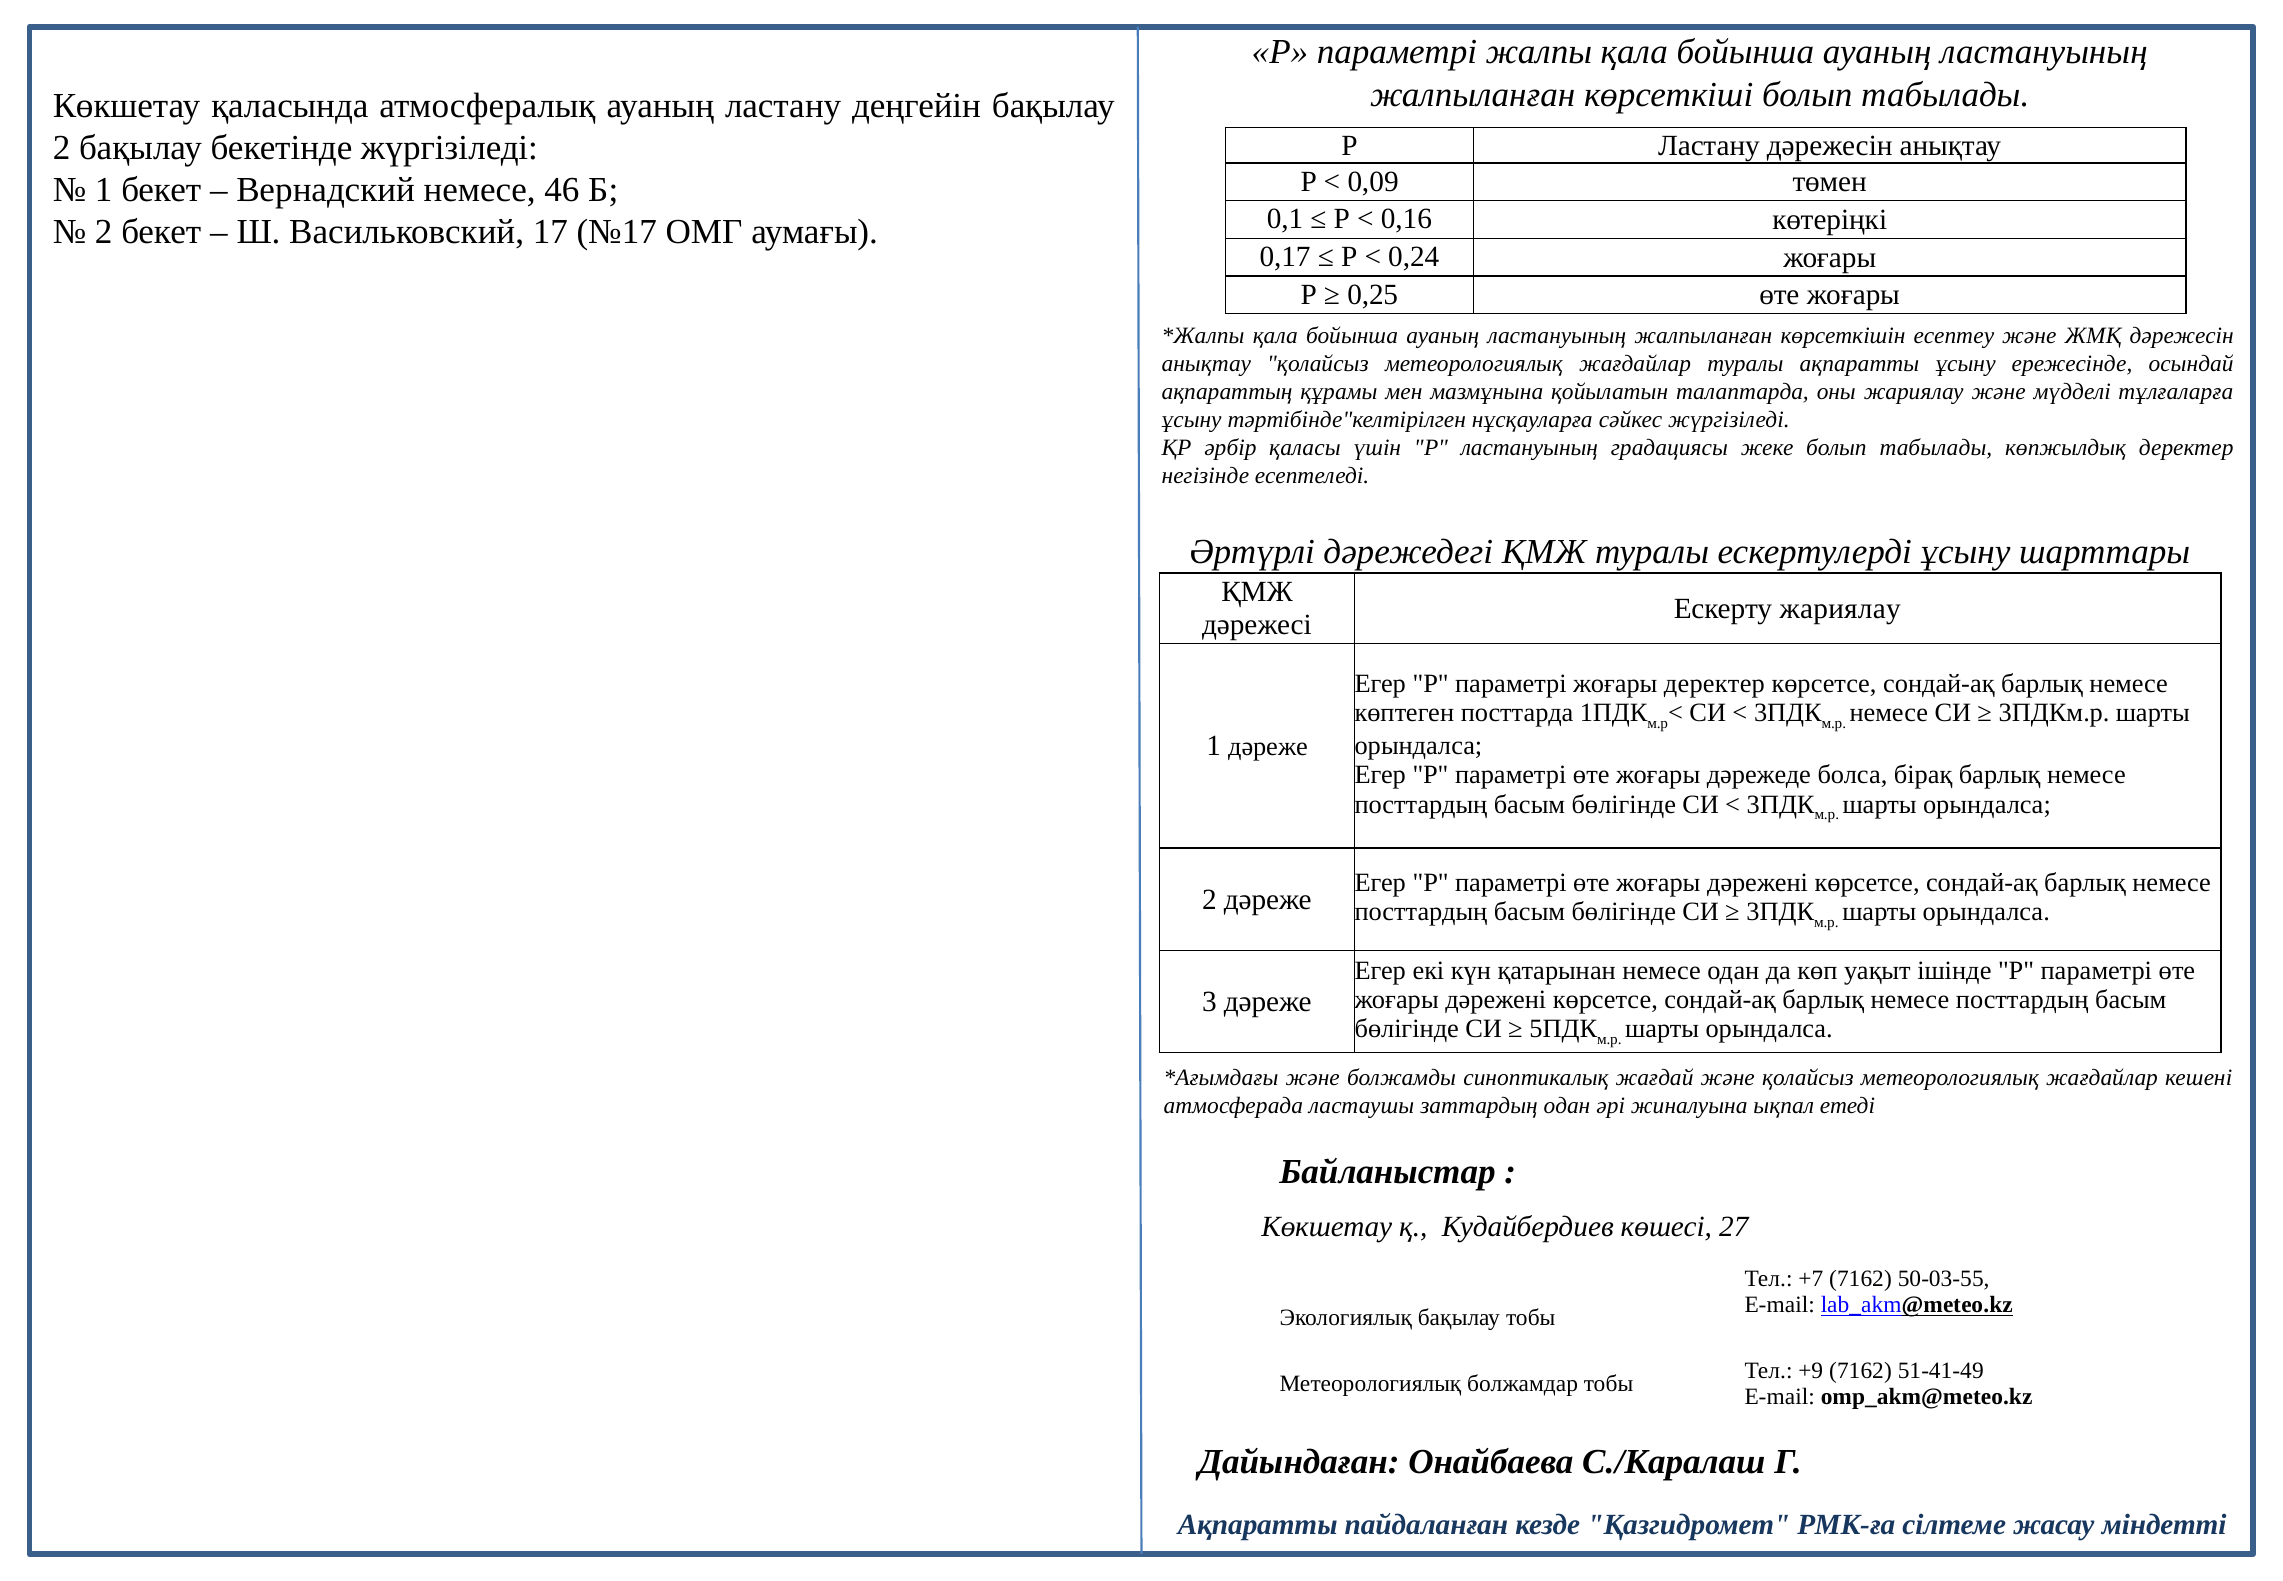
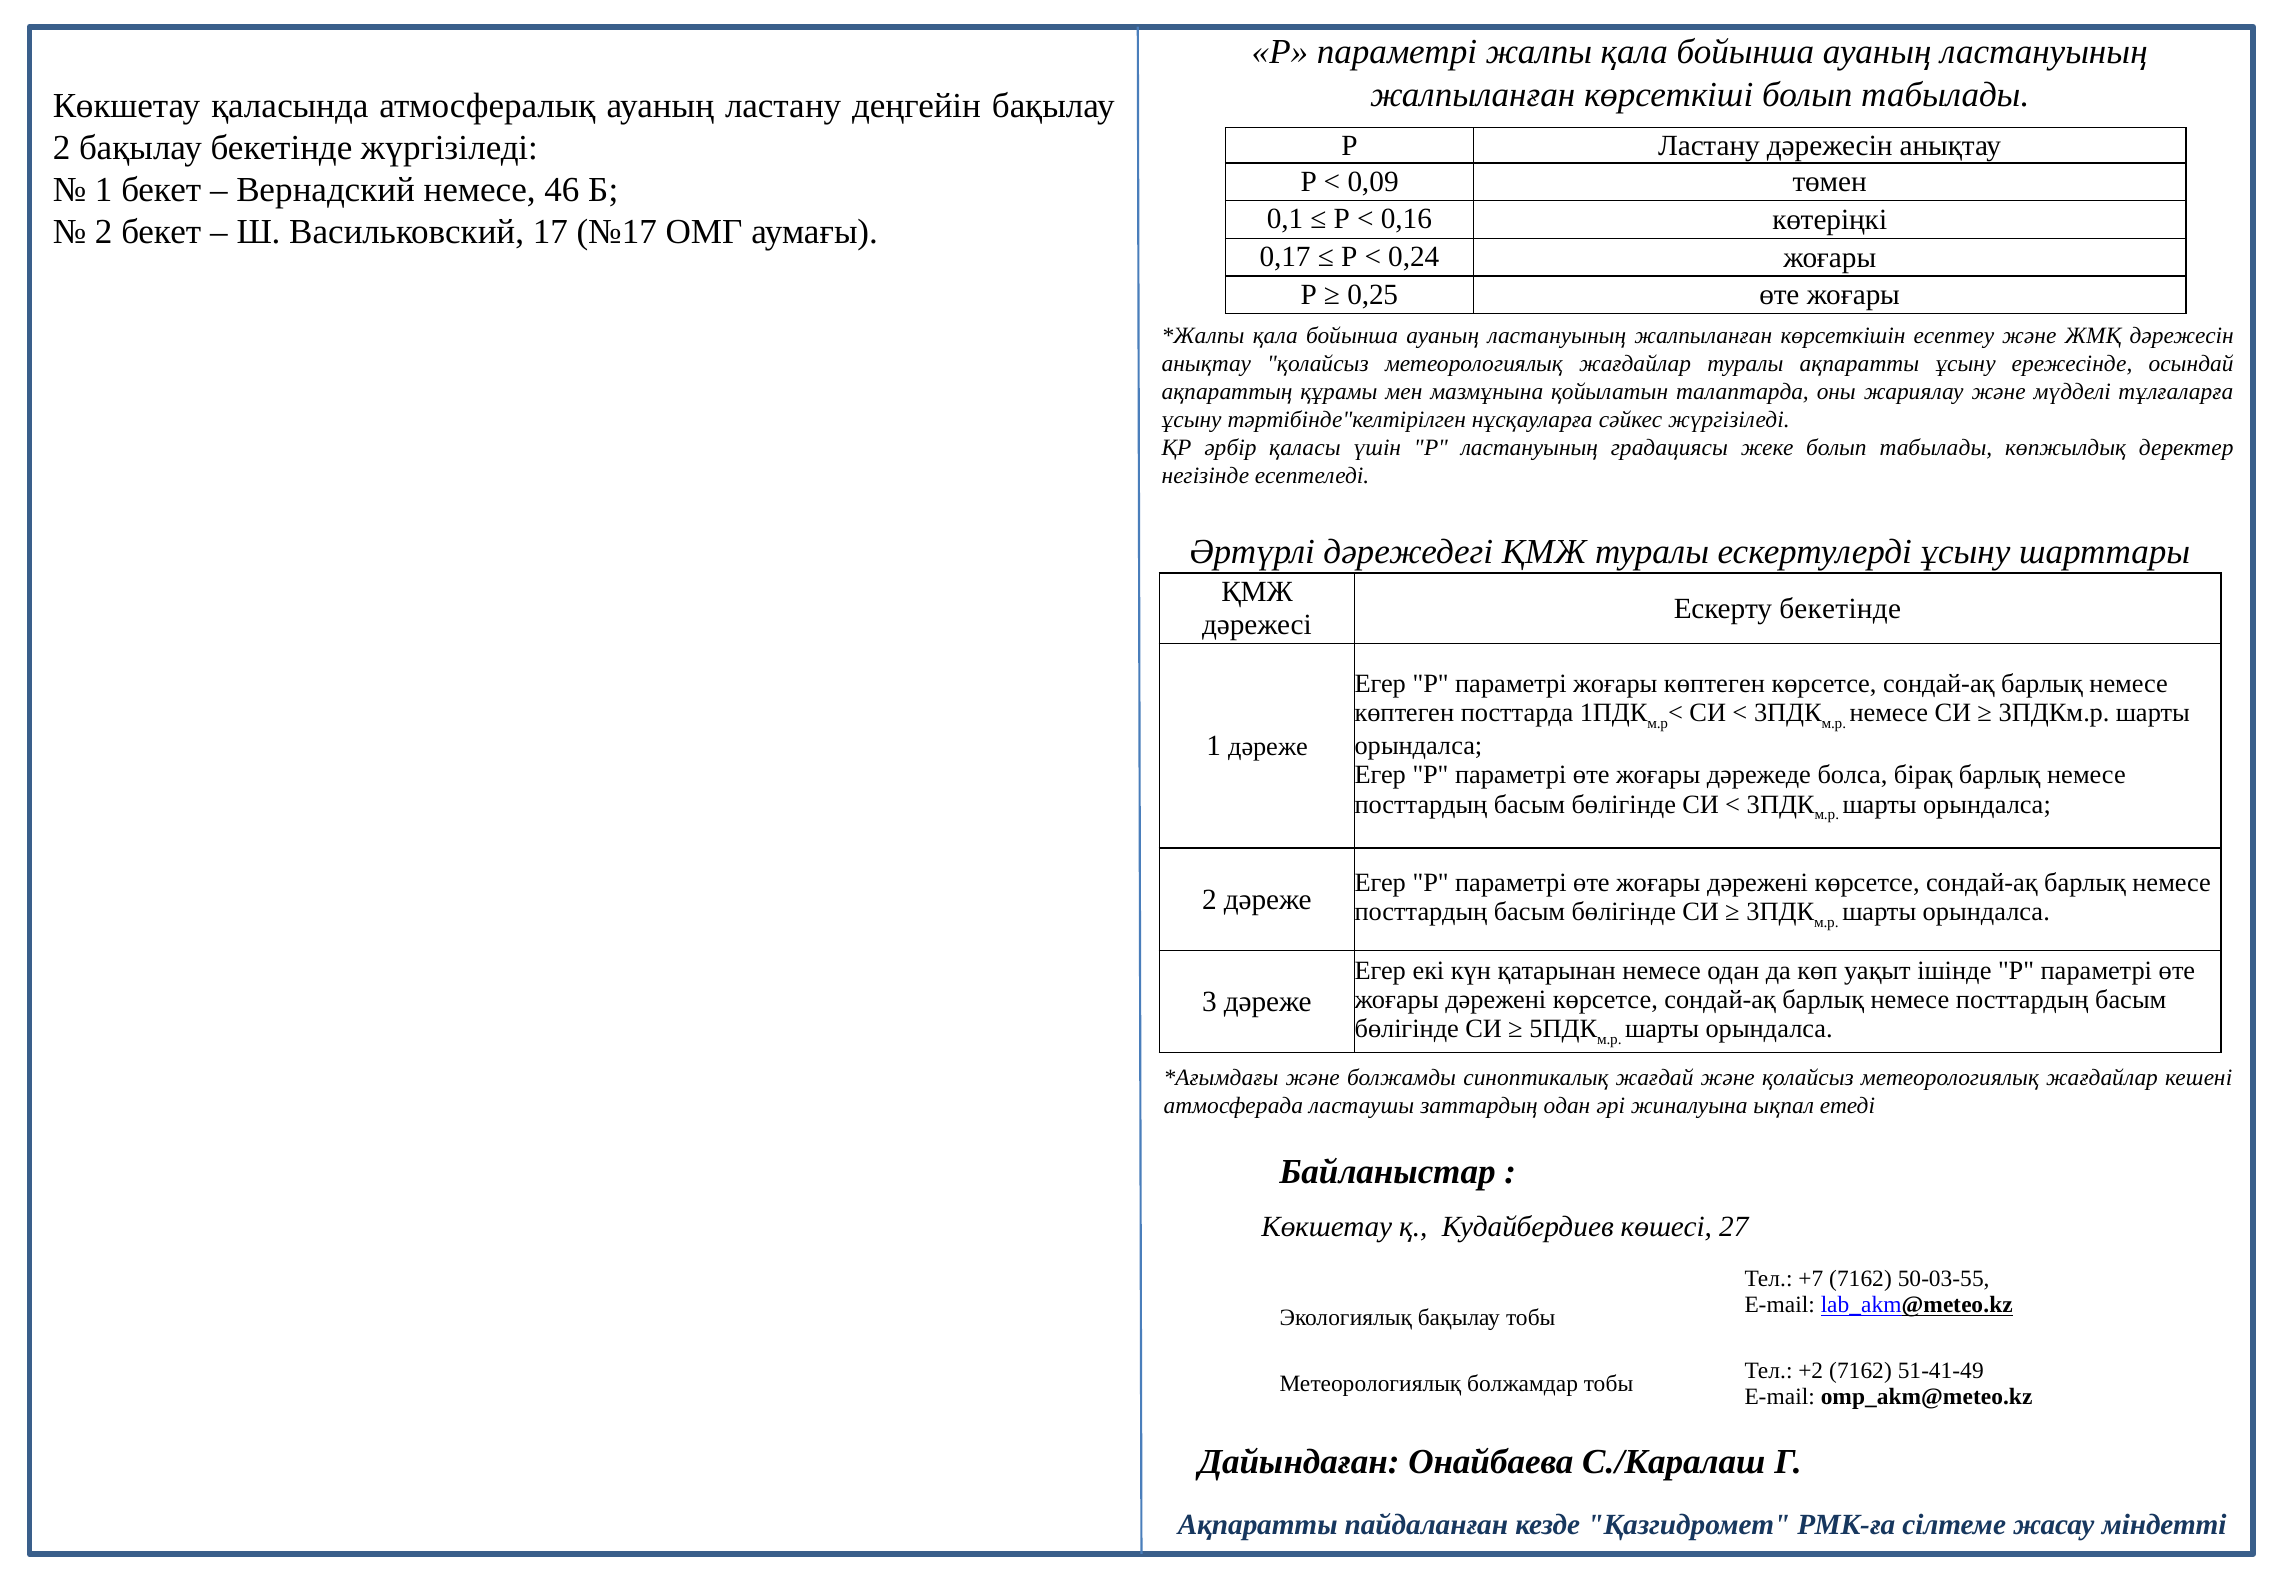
Ескерту жариялау: жариялау -> бекетінде (1840, 608)
жоғары деректер: деректер -> көптеген (1714, 683)
+9: +9 -> +2 (1811, 1370)
